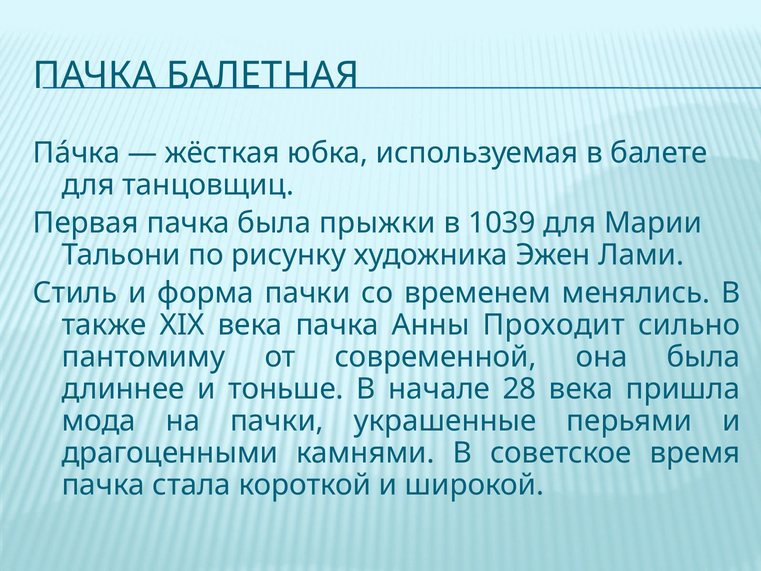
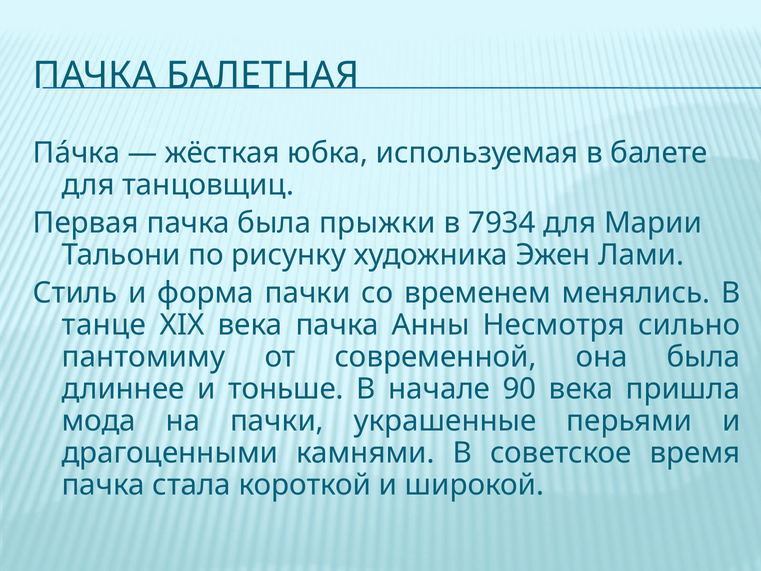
1039: 1039 -> 7934 (502, 223)
также: также -> танце (104, 325)
Проходит: Проходит -> Несмотря (554, 325)
28: 28 -> 90 (519, 389)
